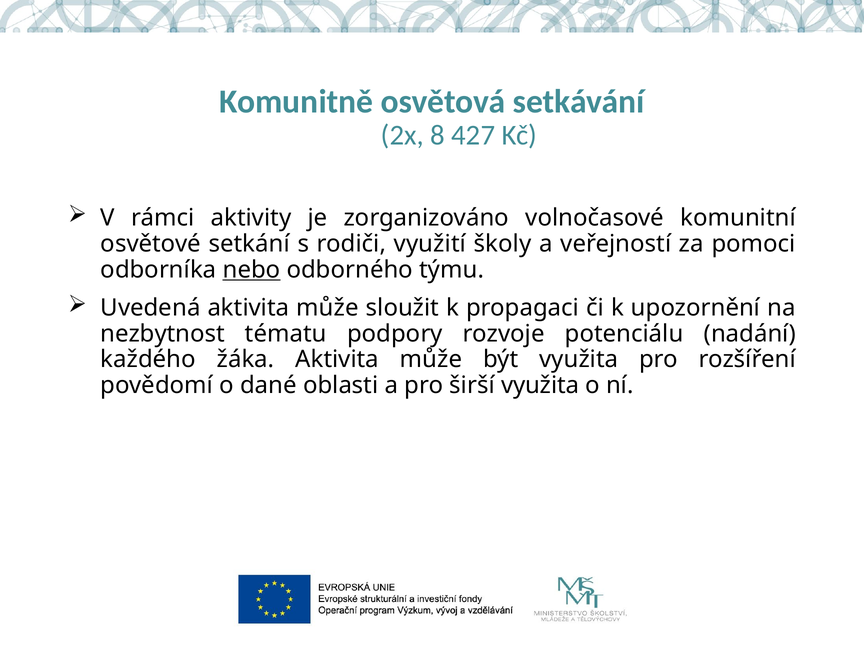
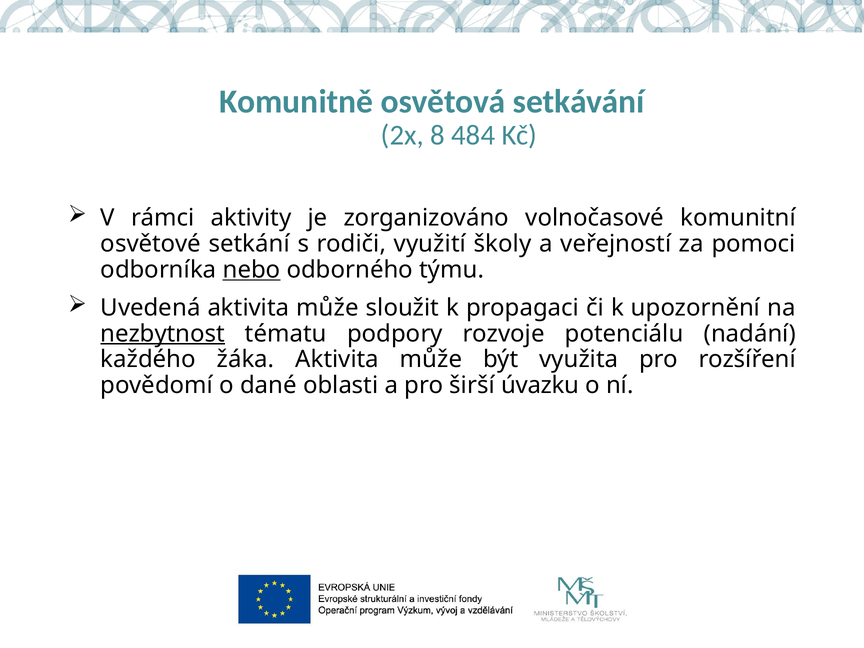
427: 427 -> 484 (473, 135)
nezbytnost underline: none -> present (163, 334)
širší využita: využita -> úvazku (540, 386)
